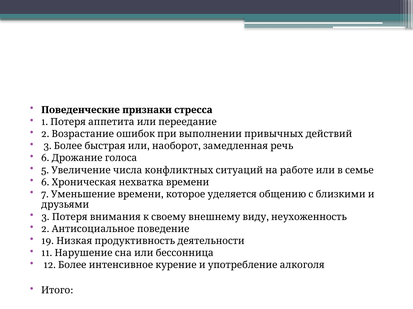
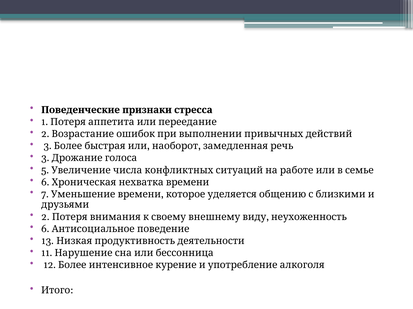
6: 6 -> 3 (45, 158)
3: 3 -> 2 (45, 217)
2: 2 -> 6 (45, 229)
19: 19 -> 13 (48, 242)
